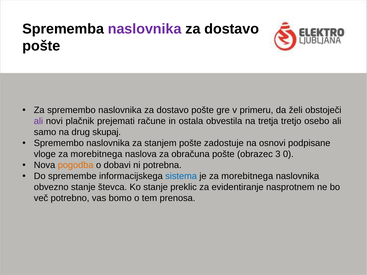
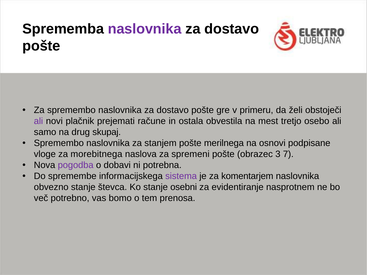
tretja: tretja -> mest (268, 121)
zadostuje: zadostuje -> merilnega (224, 143)
obračuna: obračuna -> spremeni (190, 154)
0: 0 -> 7 (288, 154)
pogodba colour: orange -> purple (76, 165)
sistema colour: blue -> purple (181, 176)
je za morebitnega: morebitnega -> komentarjem (247, 176)
preklic: preklic -> osebni (184, 187)
